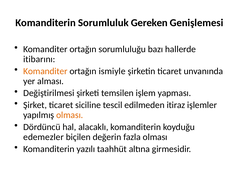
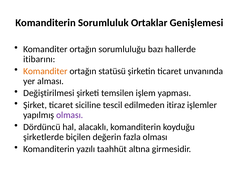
Gereken: Gereken -> Ortaklar (149, 23)
ismiyle: ismiyle -> statüsü (112, 71)
olması colour: orange -> purple (70, 115)
edemezler: edemezler -> şirketlerde (44, 137)
